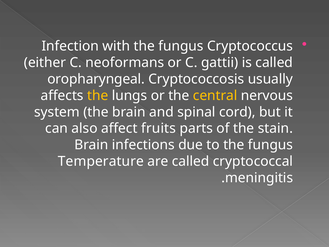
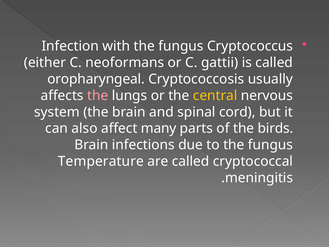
the colour: yellow -> pink (98, 95)
fruits: fruits -> many (159, 128)
stain: stain -> birds (275, 128)
